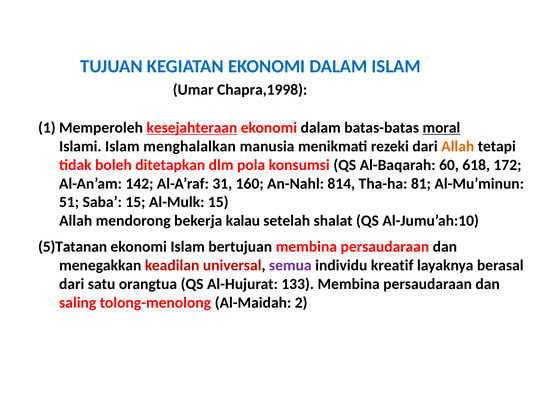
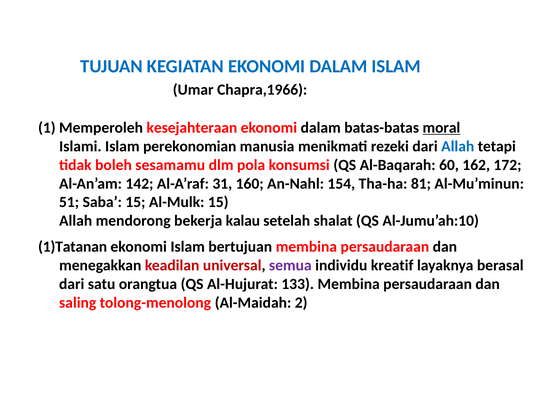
Chapra,1998: Chapra,1998 -> Chapra,1966 (262, 90)
kesejahteraan underline: present -> none (192, 128)
menghalalkan: menghalalkan -> perekonomian (190, 146)
Allah colour: orange -> blue (458, 146)
ditetapkan: ditetapkan -> sesamamu (170, 165)
618: 618 -> 162 (476, 165)
814: 814 -> 154 (341, 184)
5)Tatanan: 5)Tatanan -> 1)Tatanan (73, 247)
